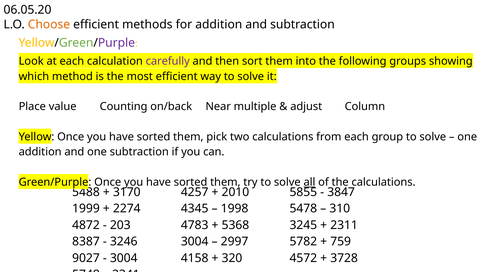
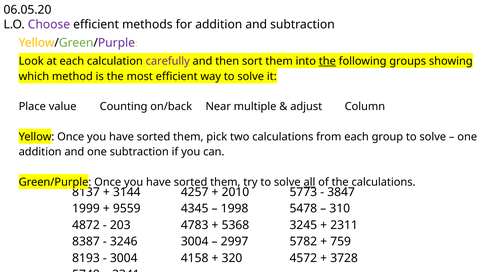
Choose colour: orange -> purple (49, 24)
the underline: none -> present (327, 61)
5488: 5488 -> 8137 (86, 192)
3170: 3170 -> 3144 (127, 192)
5855: 5855 -> 5773 (303, 192)
2274: 2274 -> 9559 (127, 208)
9027: 9027 -> 8193 (86, 258)
